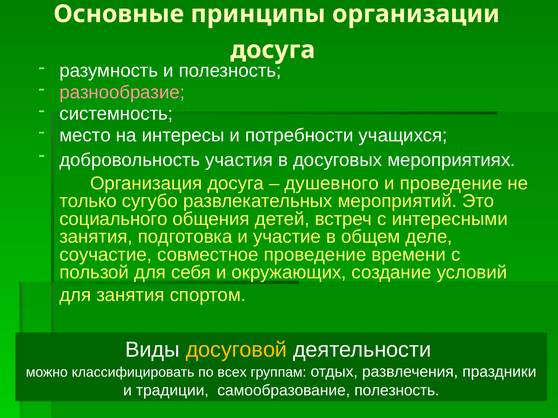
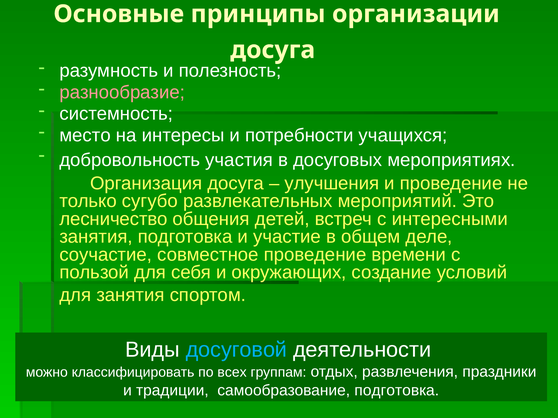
душевного: душевного -> улучшения (332, 184)
социального: социального -> лесничество (113, 219)
досуговой colour: yellow -> light blue (236, 350)
самообразование полезность: полезность -> подготовка (397, 391)
